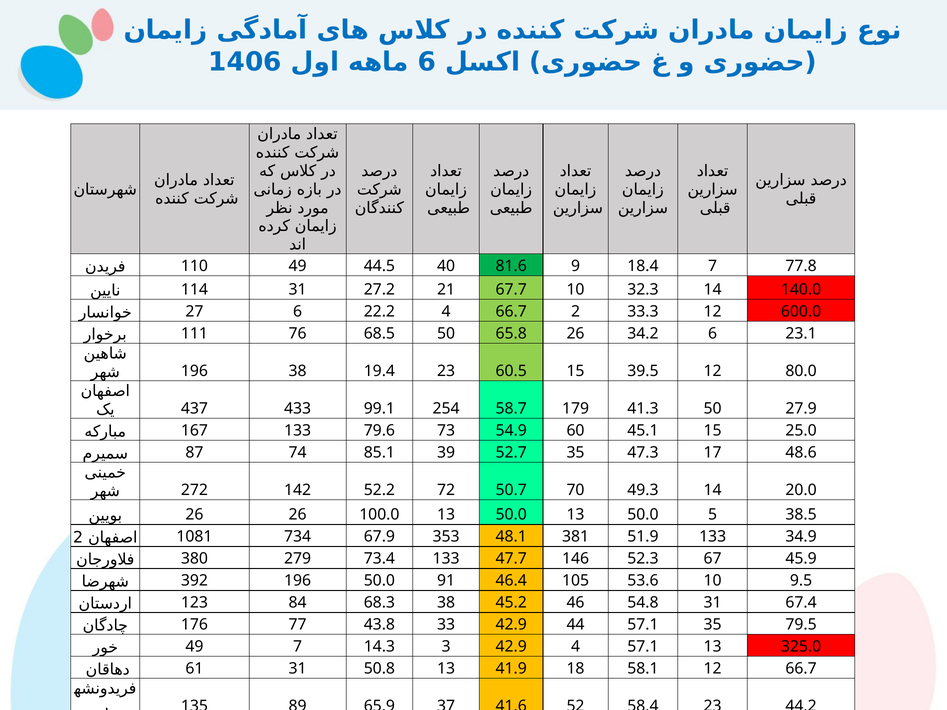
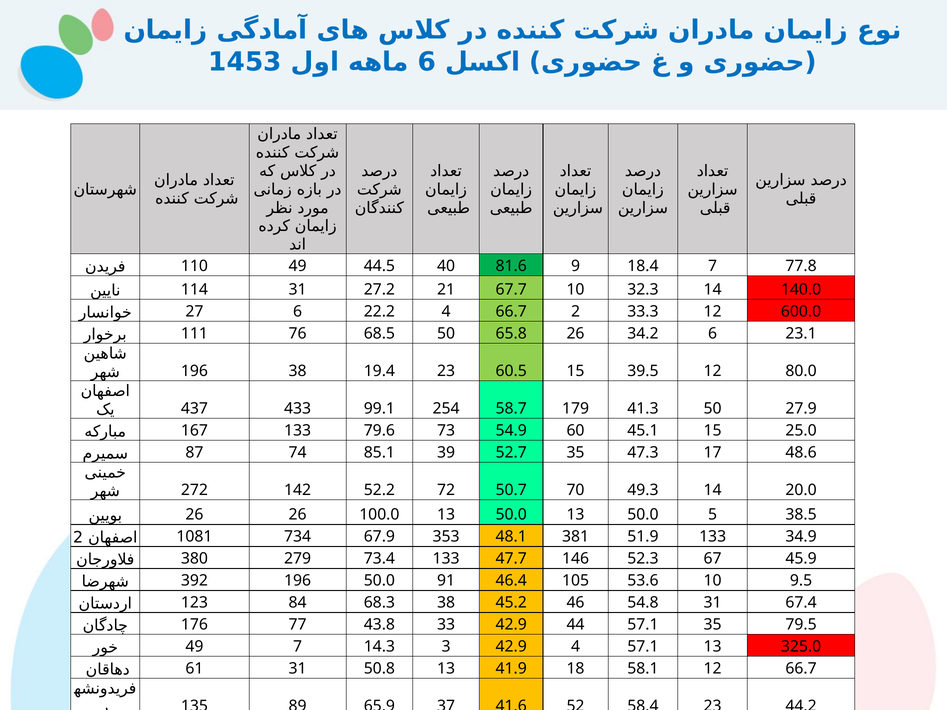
1406: 1406 -> 1453 (245, 62)
